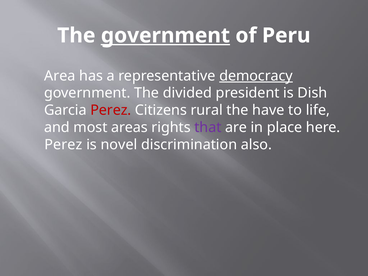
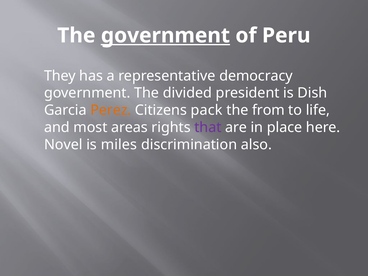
Area: Area -> They (60, 76)
democracy underline: present -> none (256, 76)
Perez colour: red -> orange (111, 110)
rural: rural -> pack (207, 110)
have: have -> from (268, 110)
Perez: Perez -> Novel (63, 145)
novel: novel -> miles (119, 145)
